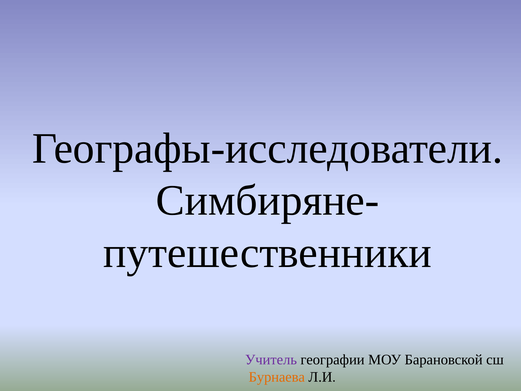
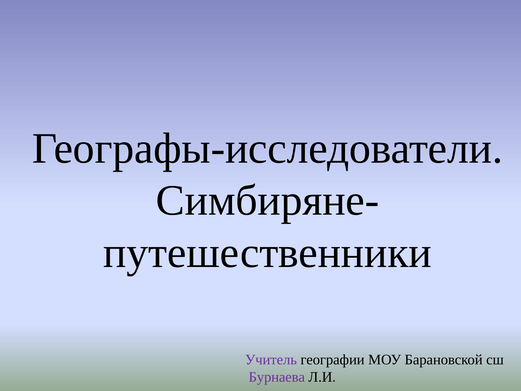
Бурнаева colour: orange -> purple (277, 377)
